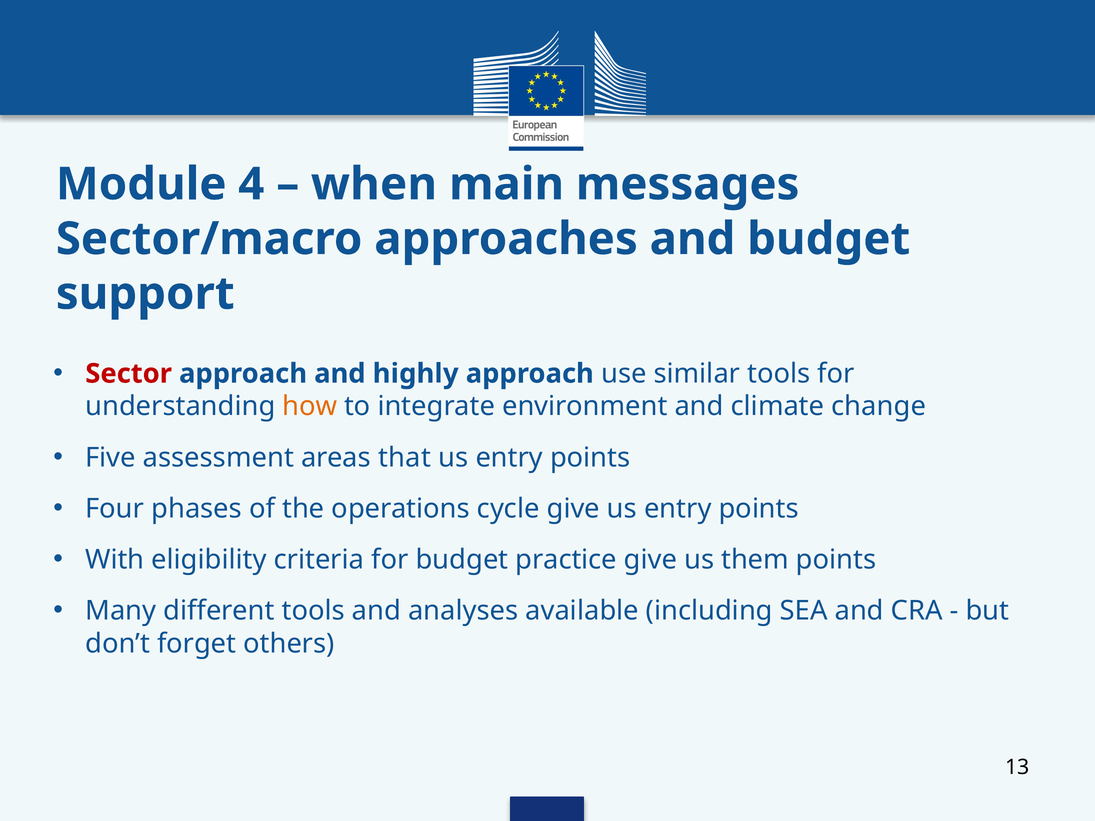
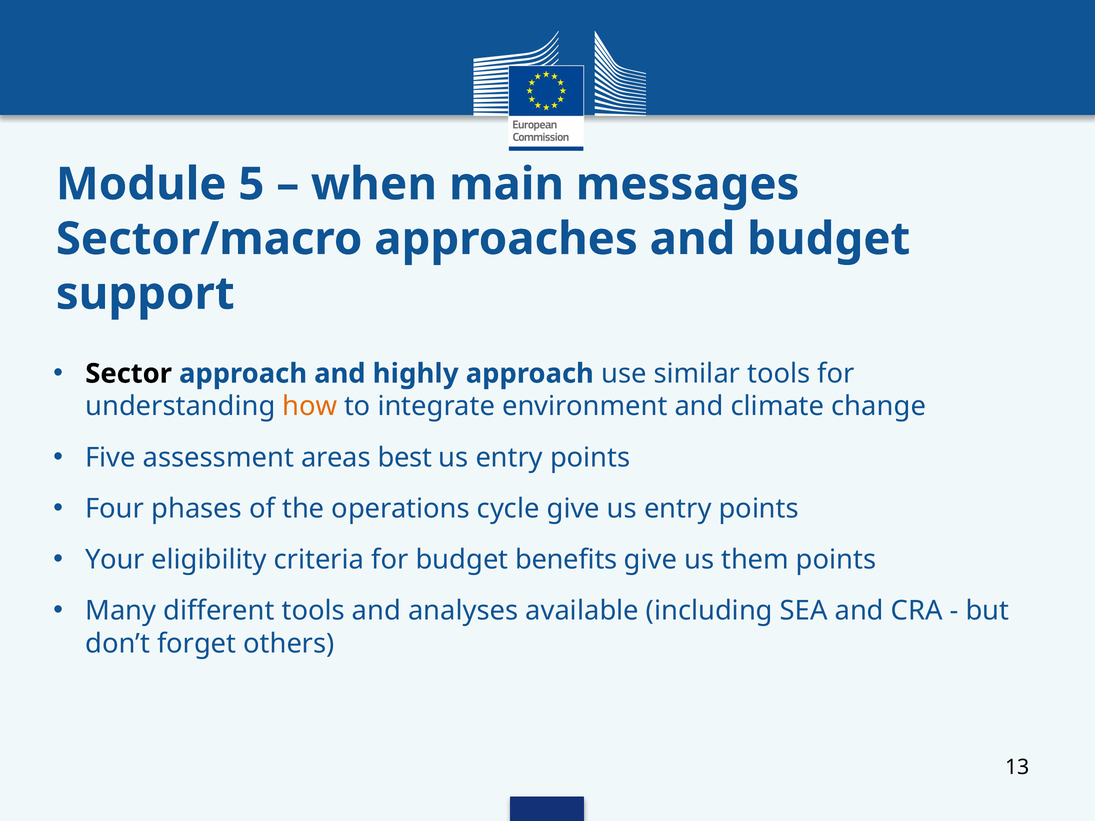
4: 4 -> 5 (251, 184)
Sector colour: red -> black (129, 374)
that: that -> best (405, 458)
With: With -> Your (115, 560)
practice: practice -> benefits (566, 560)
